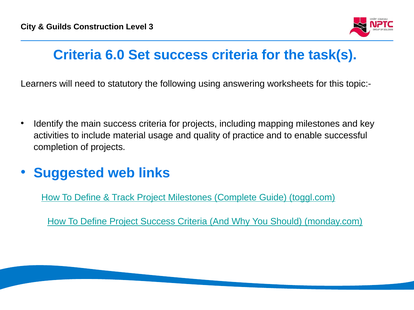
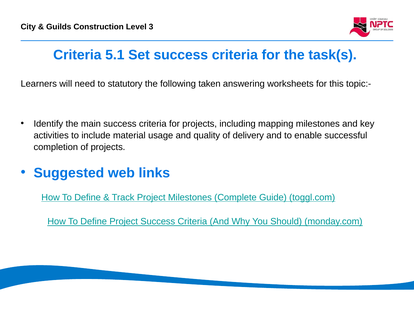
6.0: 6.0 -> 5.1 (115, 55)
using: using -> taken (209, 84)
practice: practice -> delivery (248, 136)
